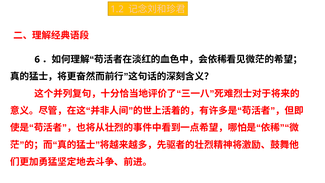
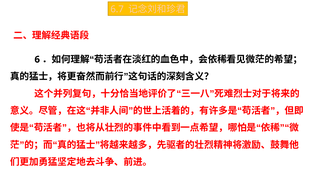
1.2: 1.2 -> 6.7 (117, 9)
